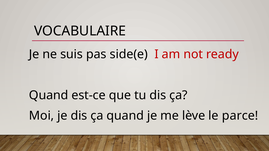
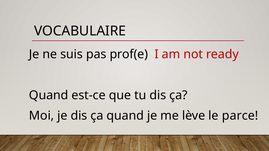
side(e: side(e -> prof(e (129, 54)
